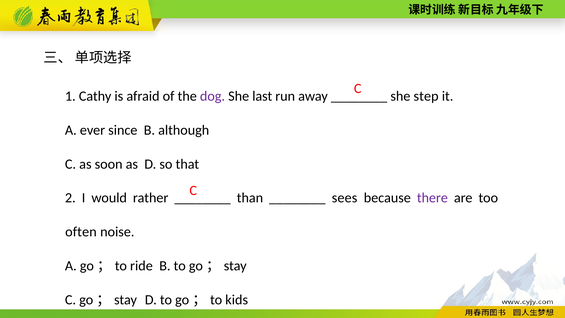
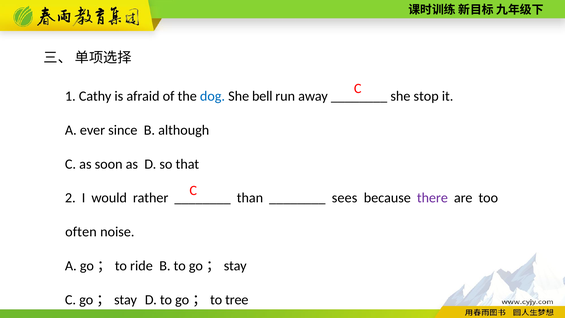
dog colour: purple -> blue (212, 96)
last: last -> bell (262, 96)
step: step -> stop (426, 96)
kids: kids -> tree (237, 300)
